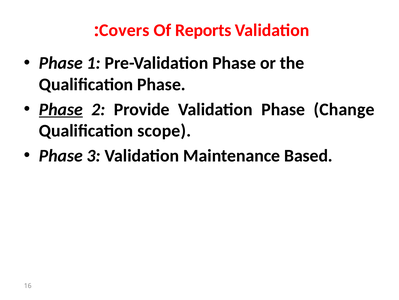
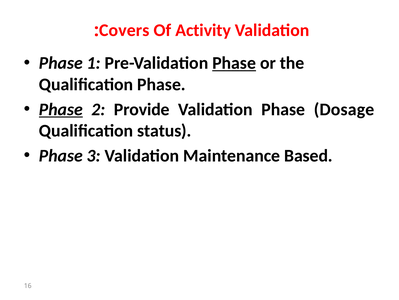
Reports: Reports -> Activity (203, 30)
Phase underline: none -> present (234, 63)
Change: Change -> Dosage (344, 109)
scope: scope -> status (164, 130)
